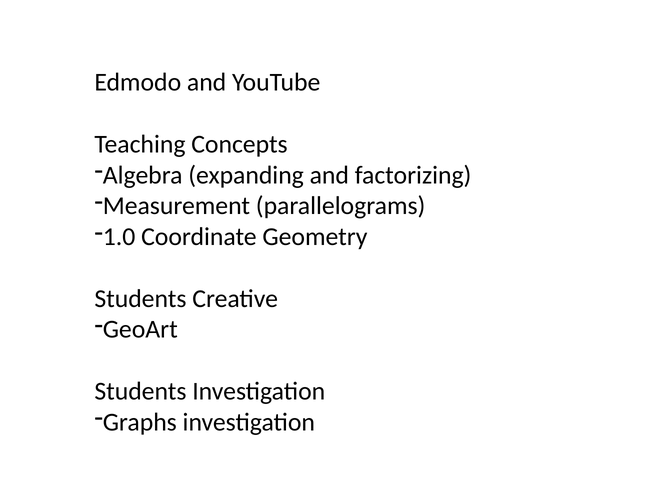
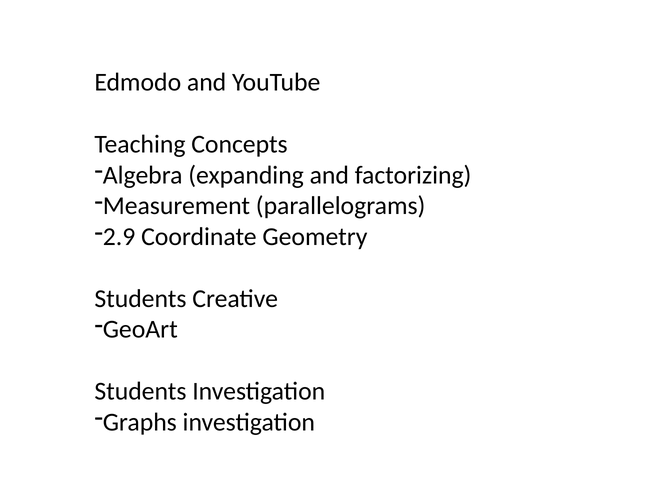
1.0: 1.0 -> 2.9 (119, 237)
